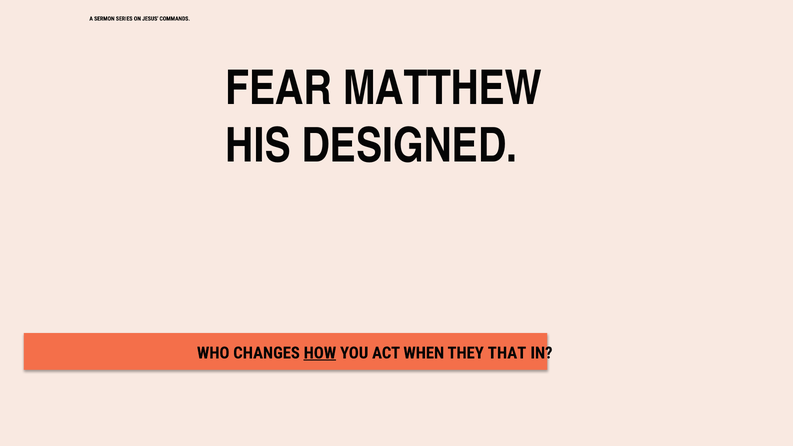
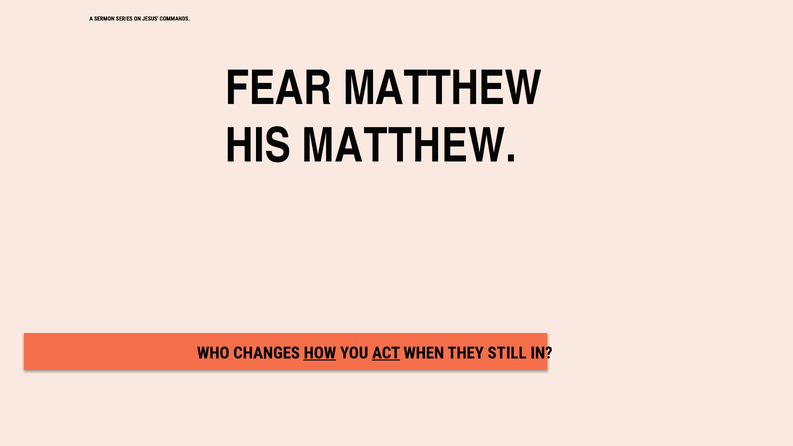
HIS DESIGNED: DESIGNED -> MATTHEW (409, 146)
ACT underline: none -> present (386, 353)
THAT: THAT -> STILL (507, 353)
